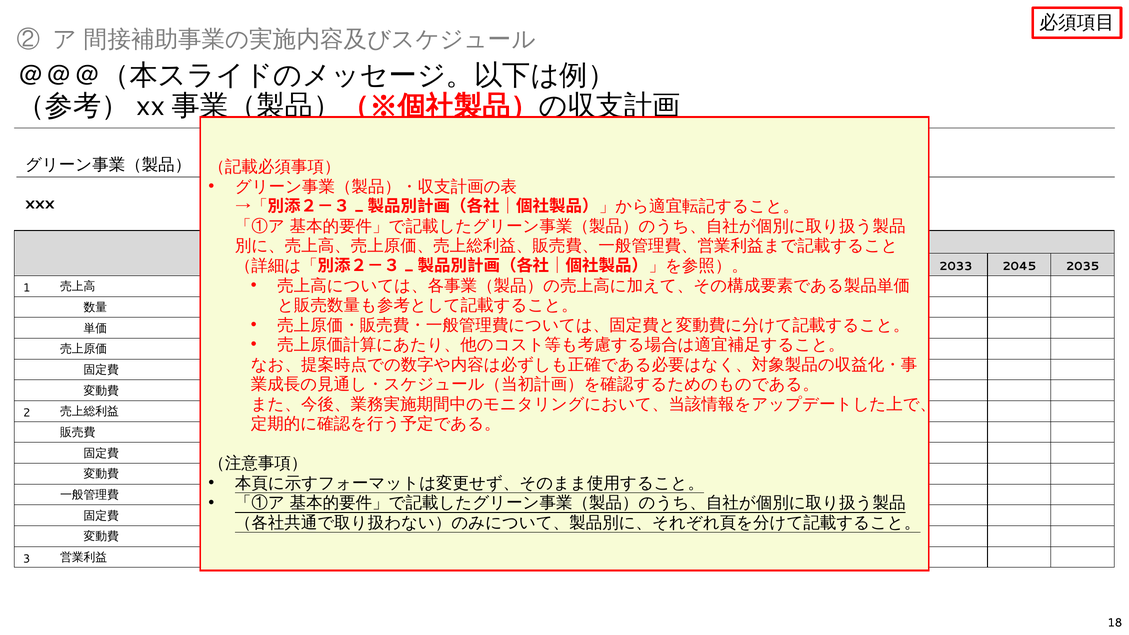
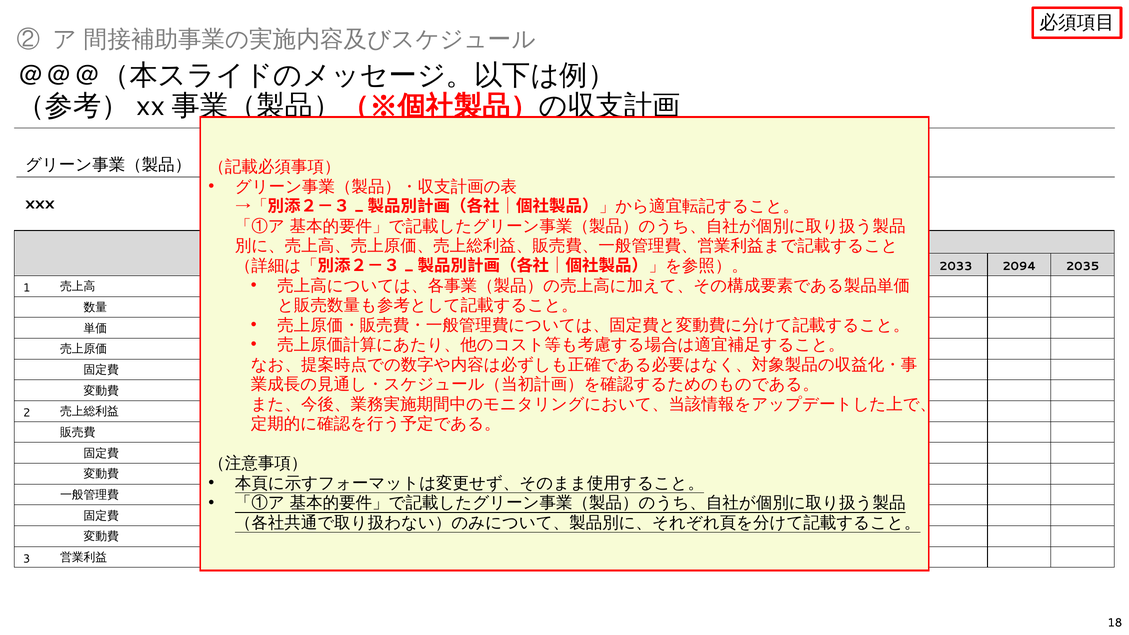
2045: 2045 -> 2094 (1019, 266)
